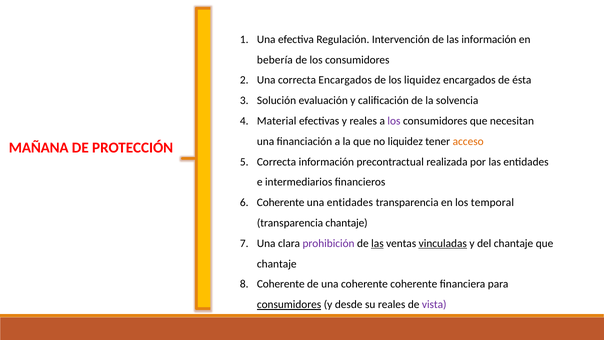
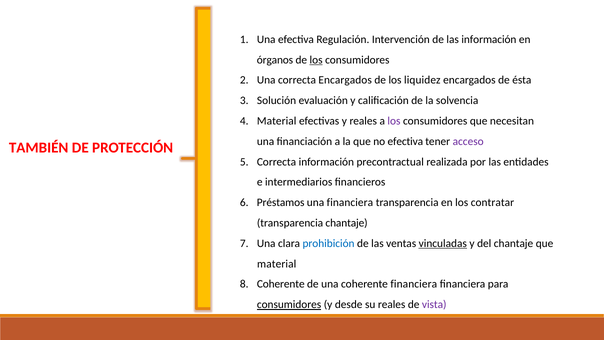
bebería: bebería -> órganos (275, 60)
los underline: none -> present (316, 60)
no liquidez: liquidez -> efectiva (405, 141)
acceso colour: orange -> purple (468, 141)
MAÑANA: MAÑANA -> TAMBIÉN (39, 148)
Coherente: Coherente -> Préstamos (281, 202)
una entidades: entidades -> financiera (350, 202)
temporal: temporal -> contratar (492, 202)
prohibición colour: purple -> blue (329, 243)
las underline: present -> none (377, 243)
chantaje: chantaje -> material (277, 264)
coherente coherente: coherente -> financiera (414, 284)
